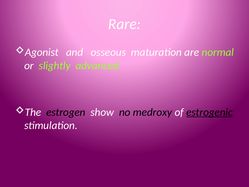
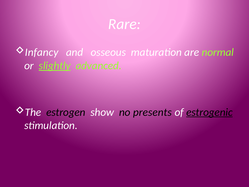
Agonist: Agonist -> Infancy (42, 52)
slightly underline: none -> present (55, 66)
medroxy: medroxy -> presents (152, 112)
